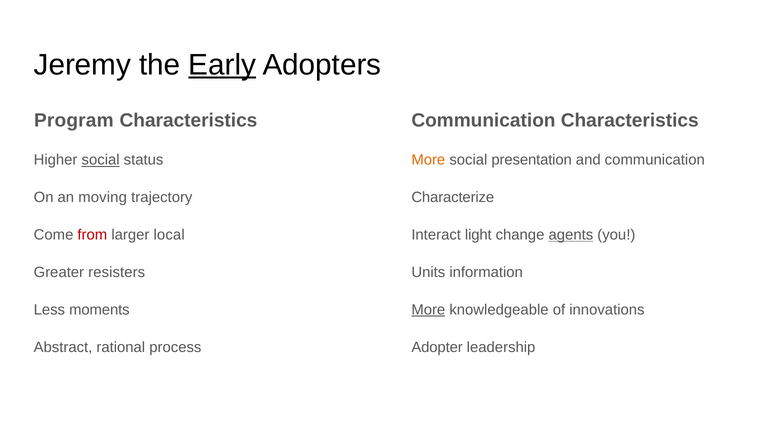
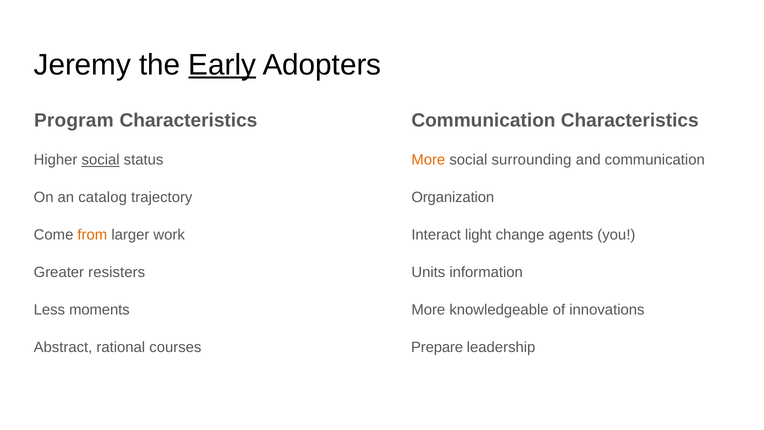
presentation: presentation -> surrounding (532, 160)
moving: moving -> catalog (103, 197)
Characterize: Characterize -> Organization (453, 197)
from colour: red -> orange (92, 235)
local: local -> work (169, 235)
agents underline: present -> none (571, 235)
More underline: present -> none (428, 310)
process: process -> courses (175, 347)
Adopter: Adopter -> Prepare (437, 347)
